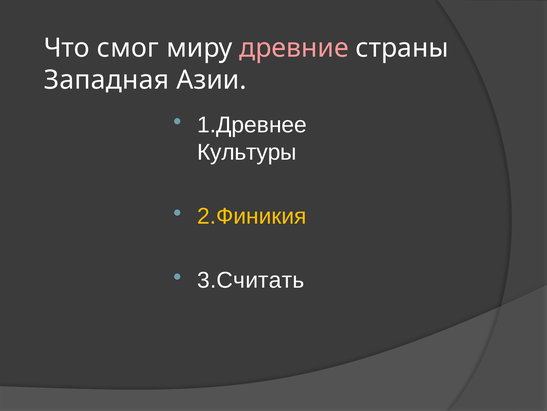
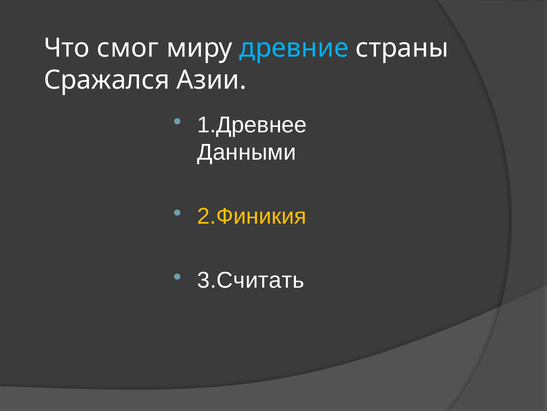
древние colour: pink -> light blue (294, 48)
Западная: Западная -> Сражался (107, 80)
Культуры: Культуры -> Данными (247, 152)
